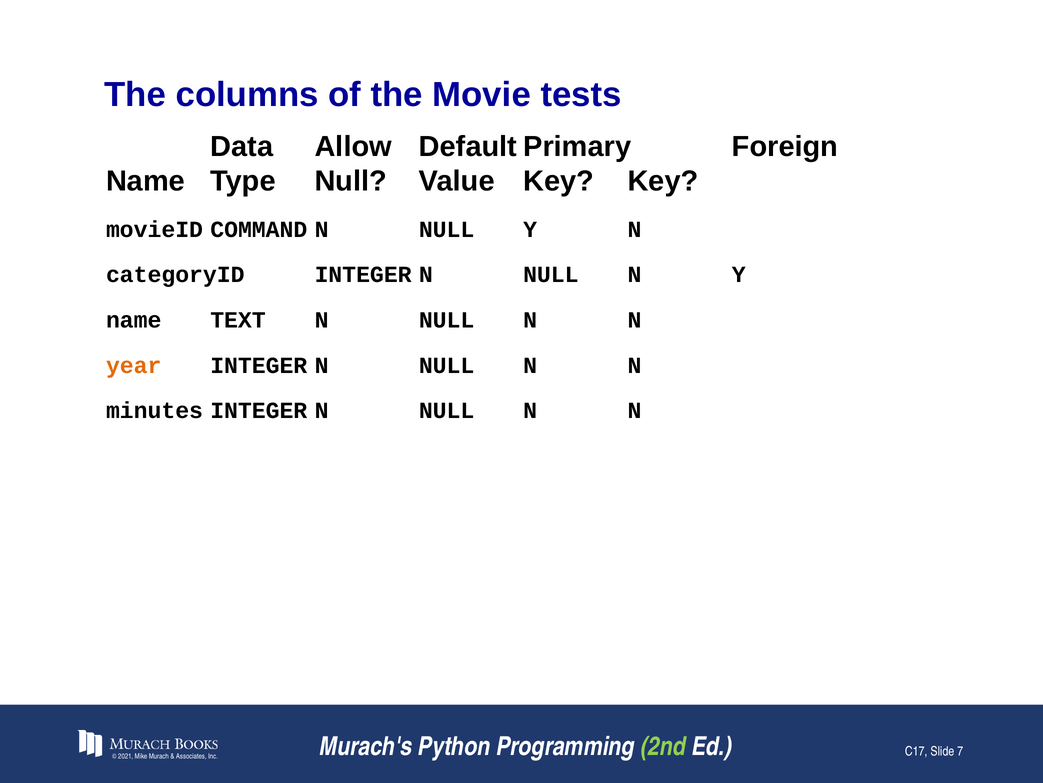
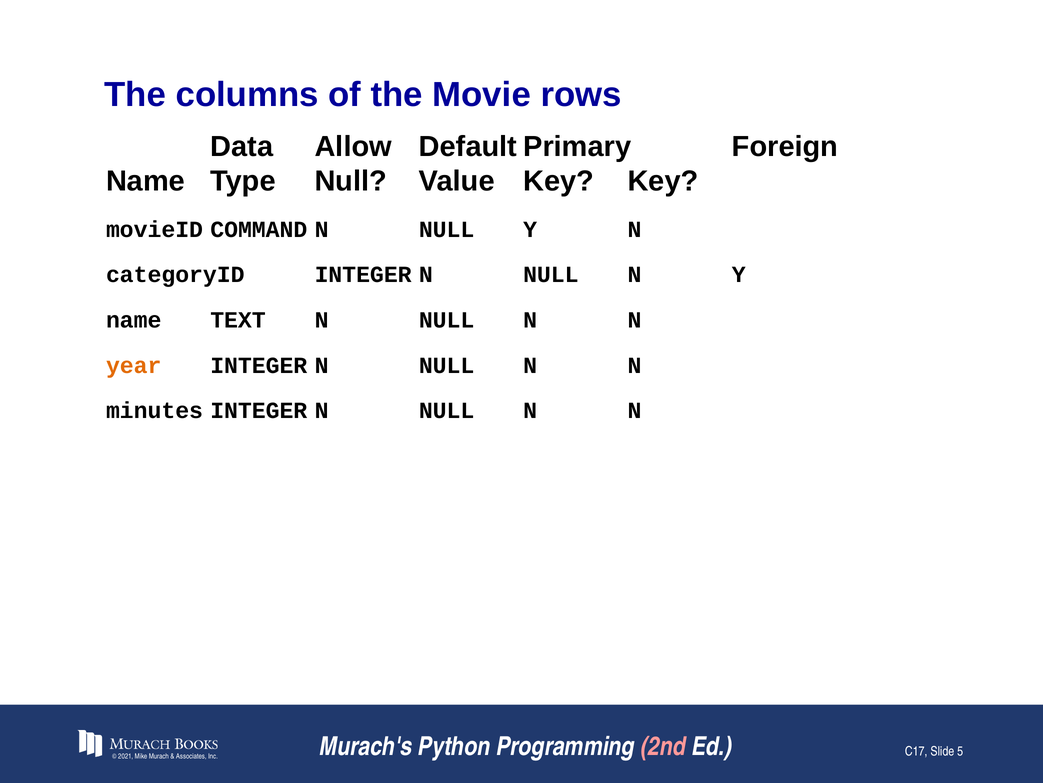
tests: tests -> rows (581, 95)
2nd colour: light green -> pink (663, 746)
7: 7 -> 5 (960, 750)
